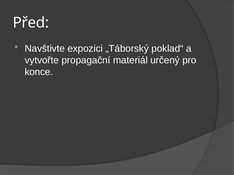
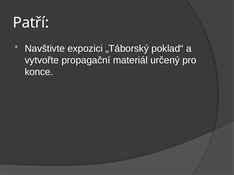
Před: Před -> Patří (31, 23)
